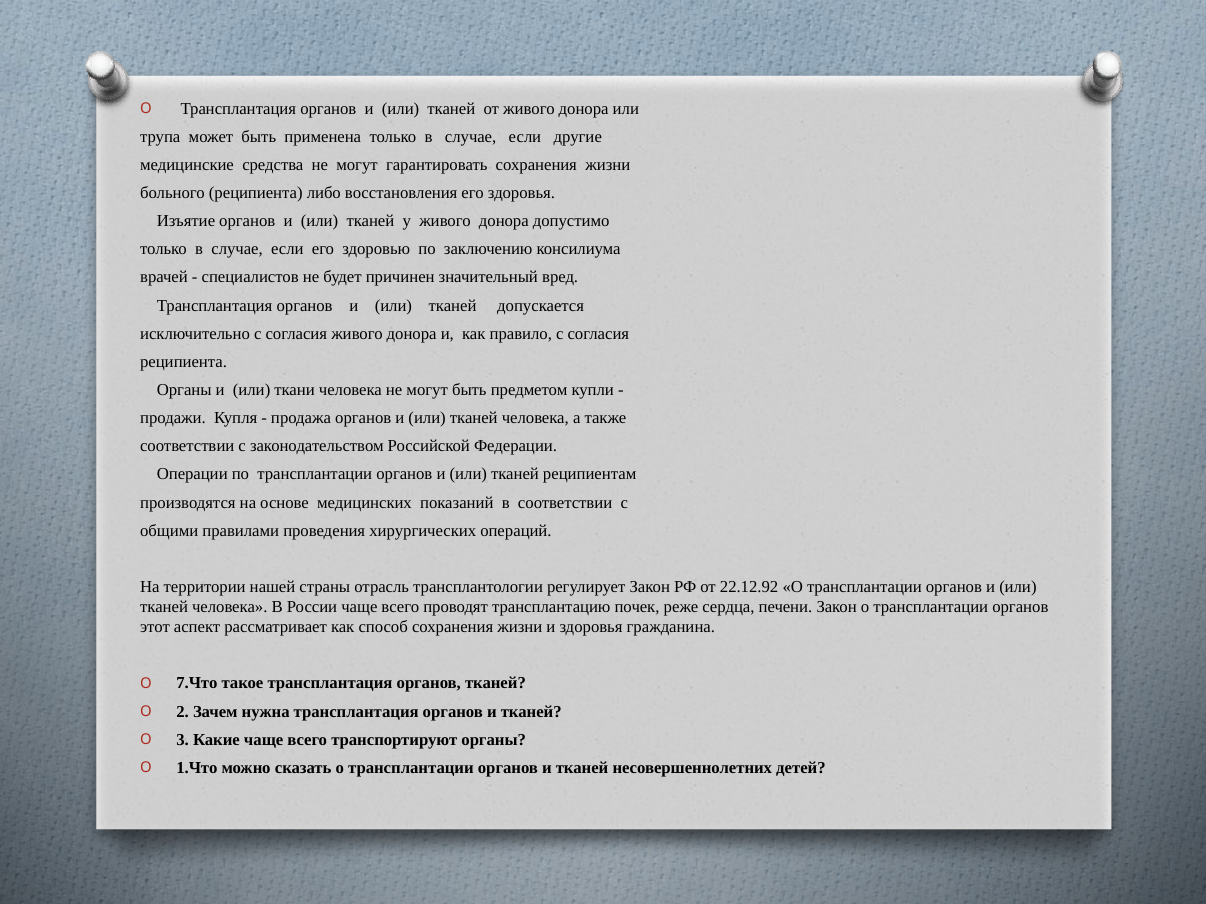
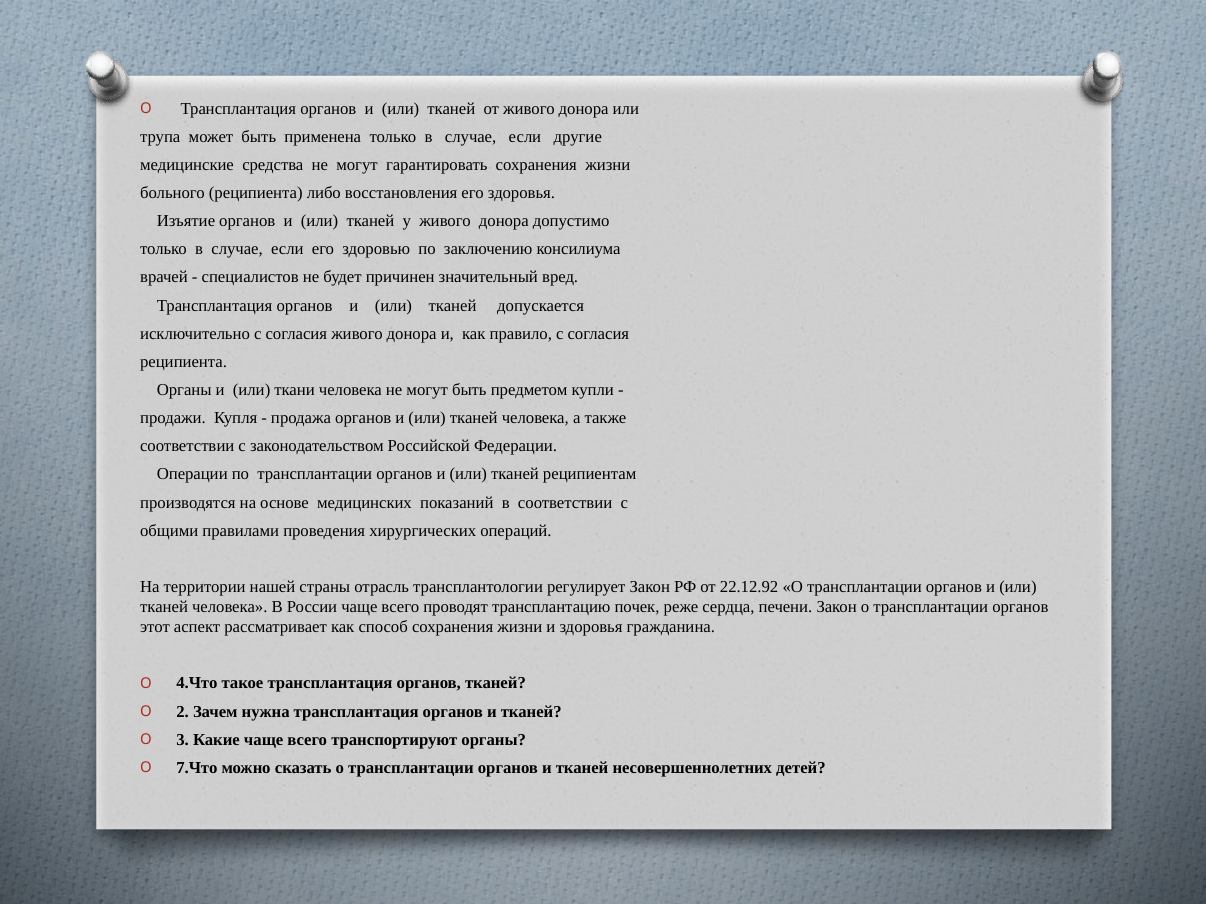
7.Что: 7.Что -> 4.Что (197, 684)
1.Что: 1.Что -> 7.Что (197, 768)
